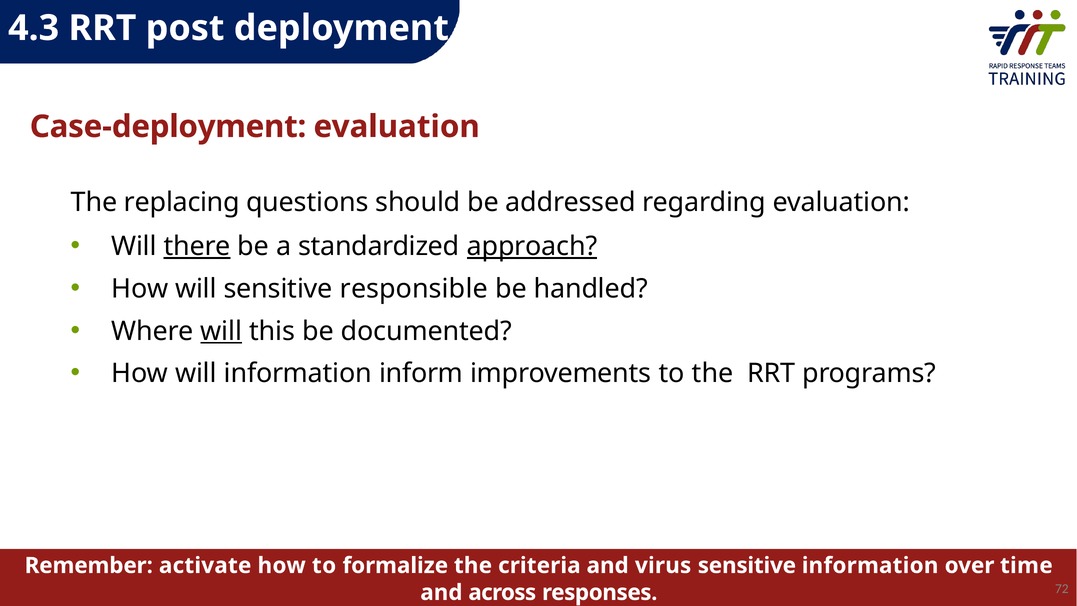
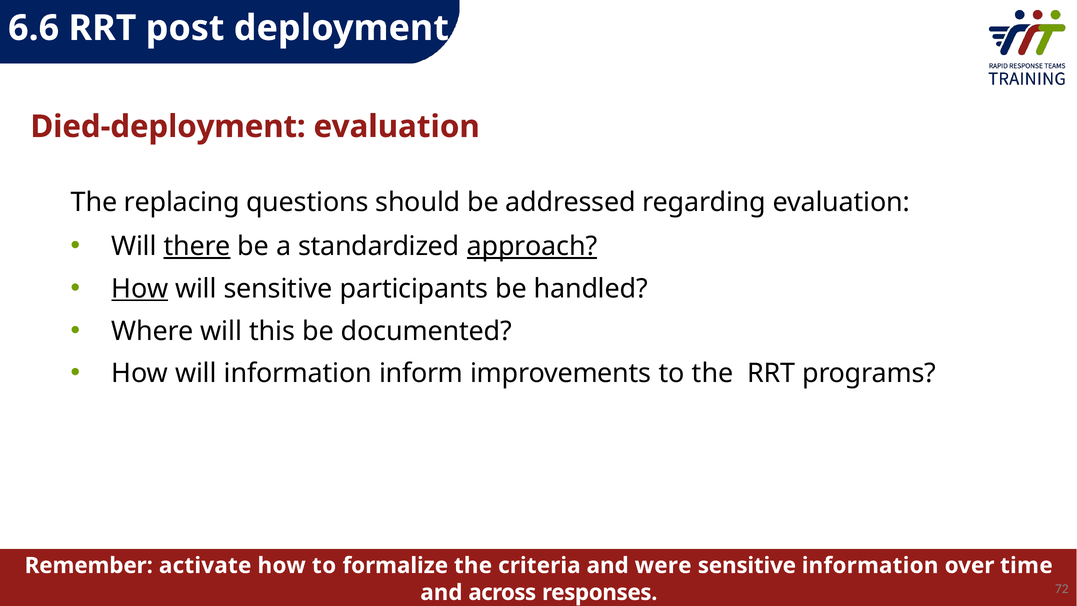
4.3: 4.3 -> 6.6 (34, 28)
Case-deployment: Case-deployment -> Died-deployment (168, 127)
How underline: none -> present (140, 289)
responsible: responsible -> participants (414, 289)
will underline: present -> none (221, 331)
virus: virus -> were (663, 565)
